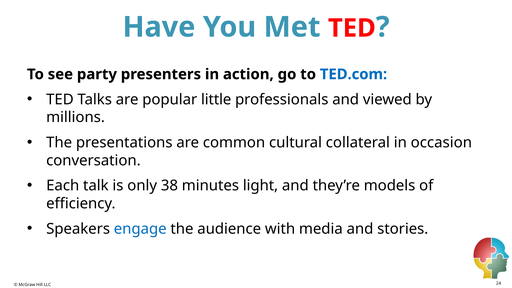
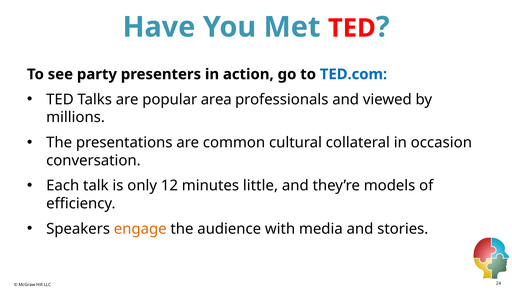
little: little -> area (216, 99)
38: 38 -> 12 (169, 186)
light: light -> little (260, 186)
engage colour: blue -> orange (140, 229)
